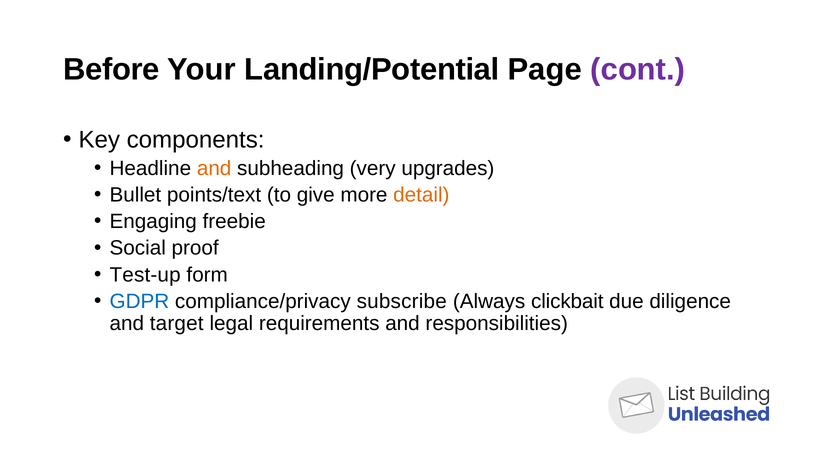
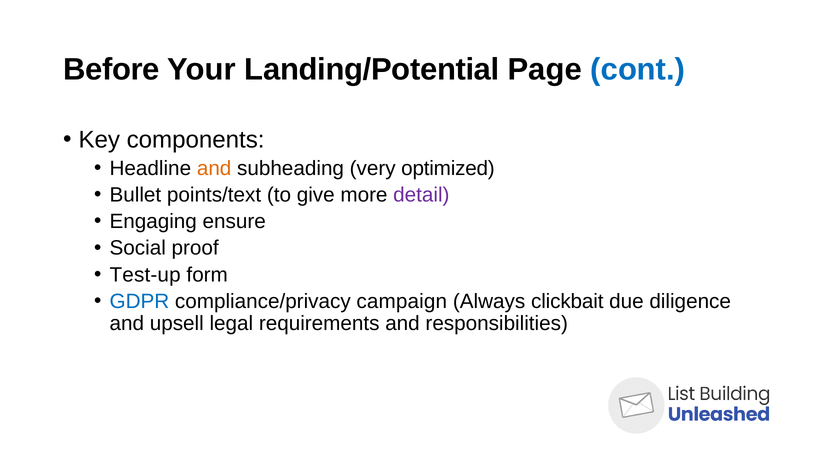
cont colour: purple -> blue (638, 69)
upgrades: upgrades -> optimized (448, 168)
detail colour: orange -> purple (421, 195)
freebie: freebie -> ensure (234, 222)
subscribe: subscribe -> campaign (402, 301)
target: target -> upsell (177, 324)
